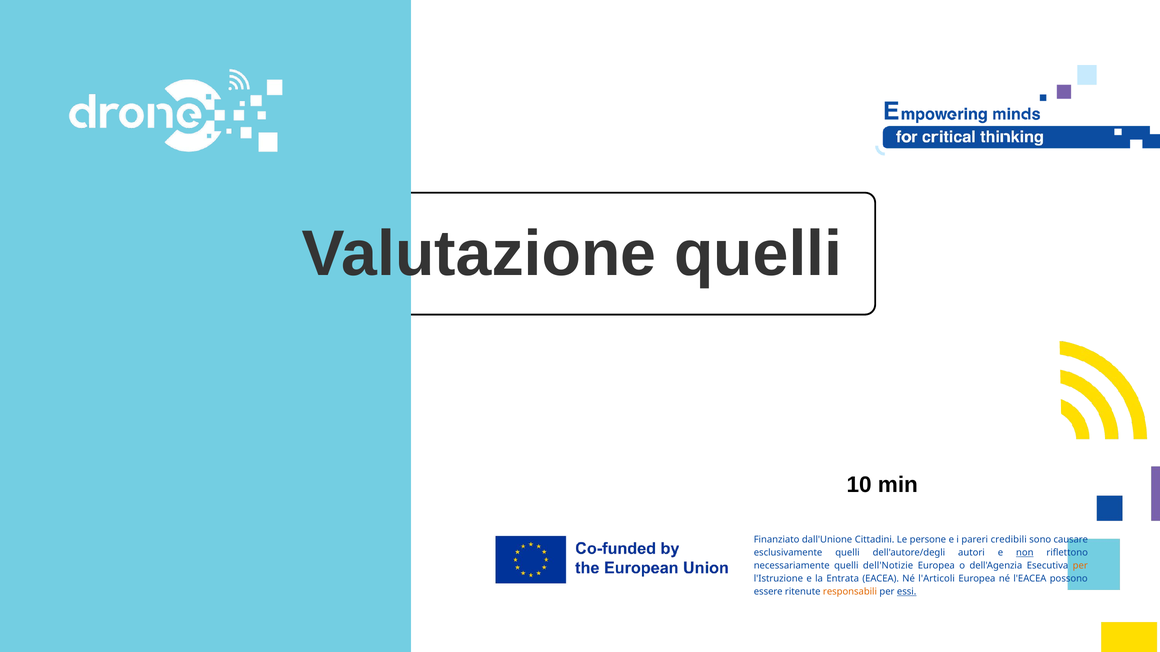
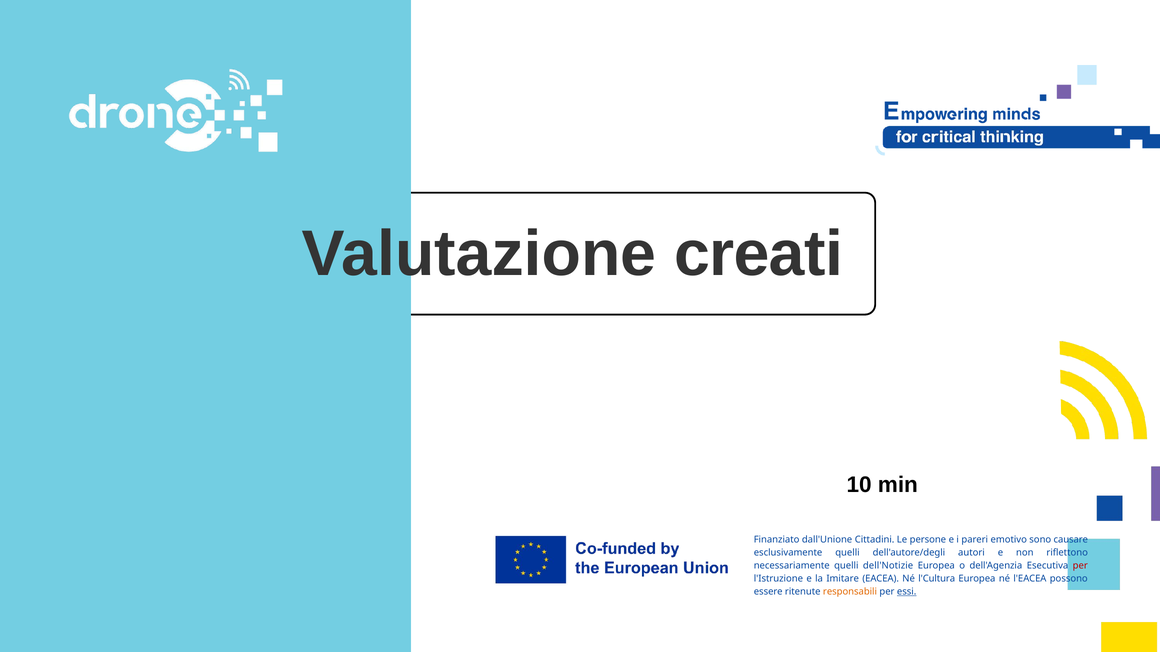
Valutazione quelli: quelli -> creati (758, 254)
credibili: credibili -> emotivo (1009, 540)
non underline: present -> none (1025, 553)
per colour: orange -> red (1080, 566)
Entrata: Entrata -> Imitare (843, 579)
l'Articoli: l'Articoli -> l'Cultura (937, 579)
